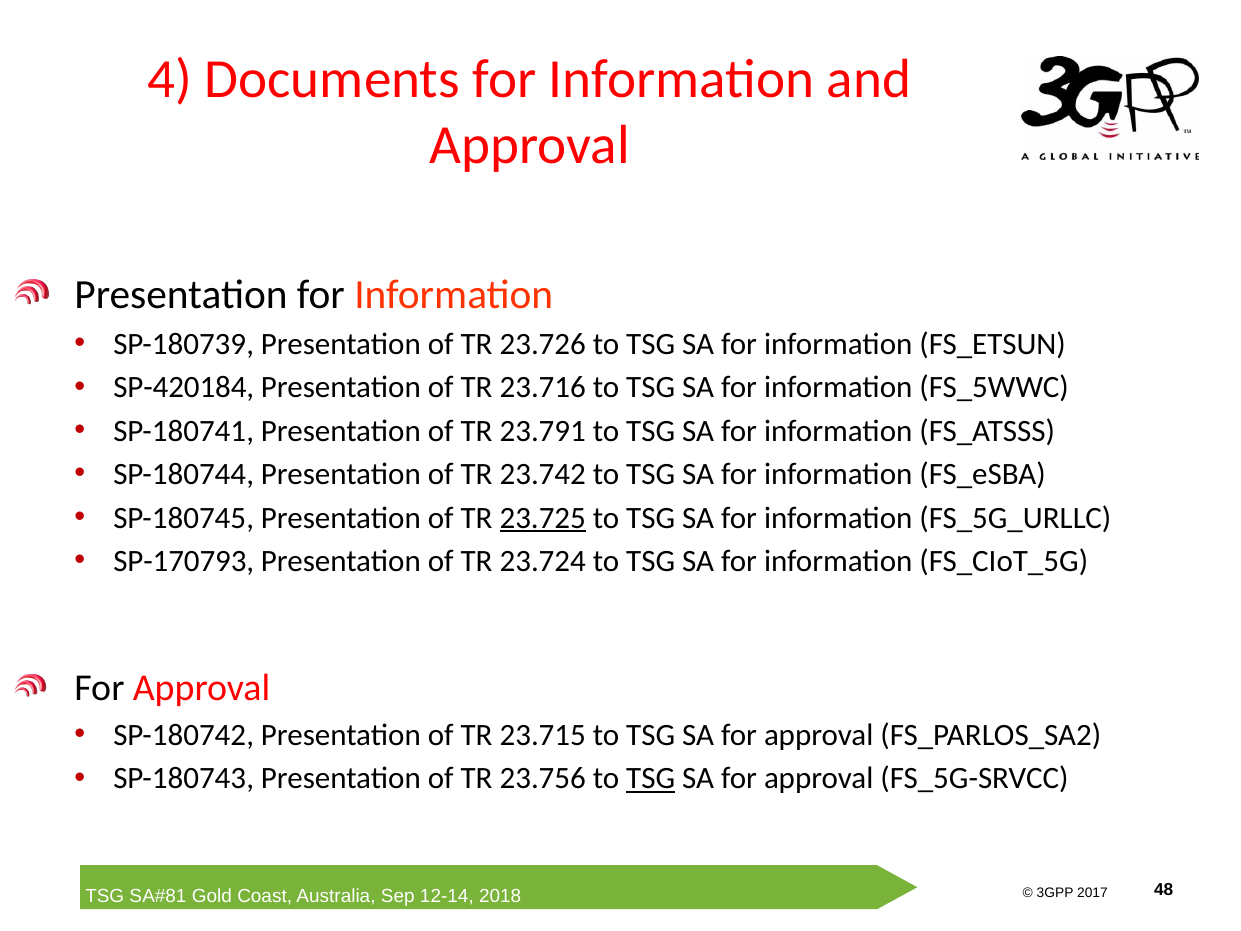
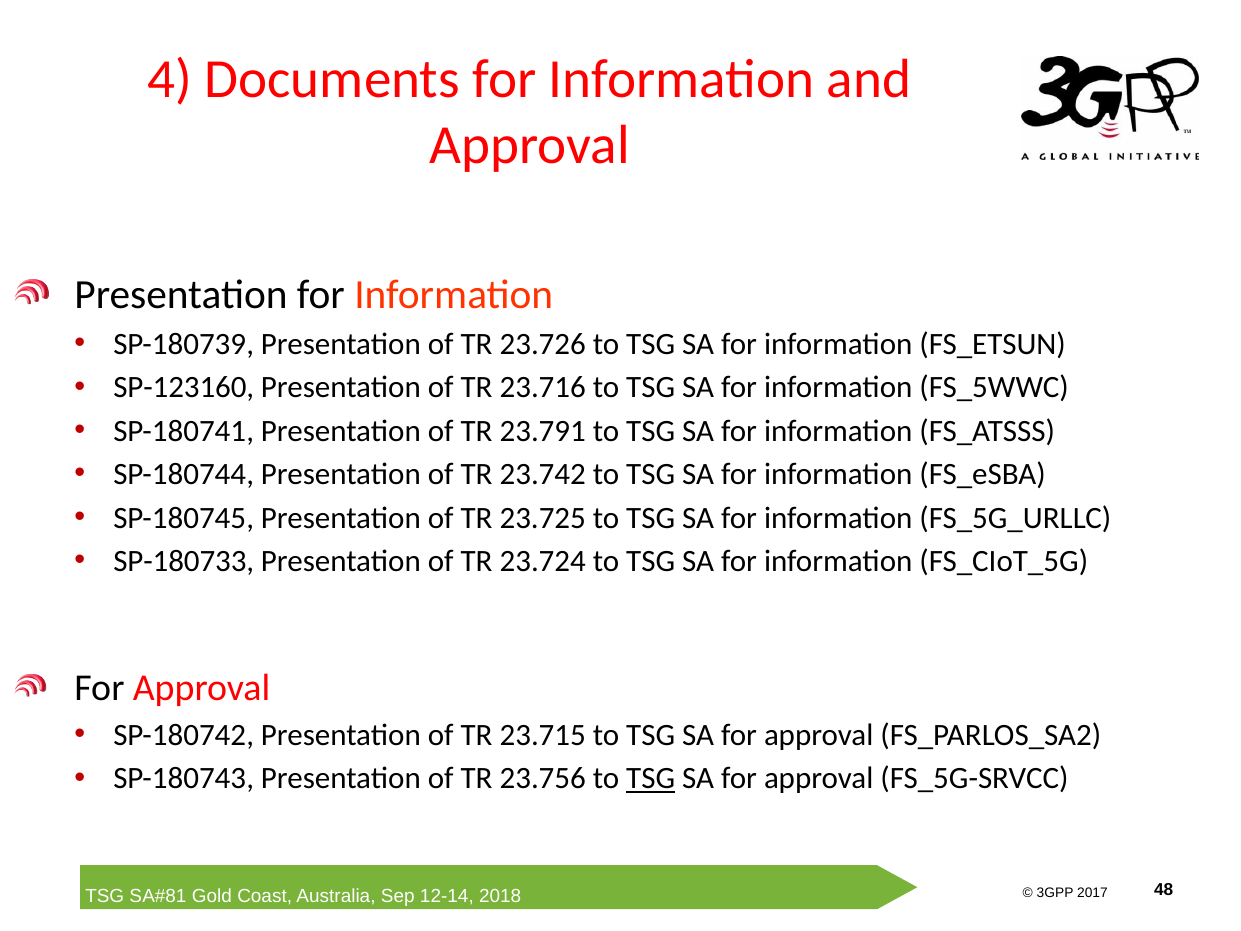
SP-420184: SP-420184 -> SP-123160 (184, 387)
23.725 underline: present -> none (543, 518)
SP-170793: SP-170793 -> SP-180733 (184, 561)
